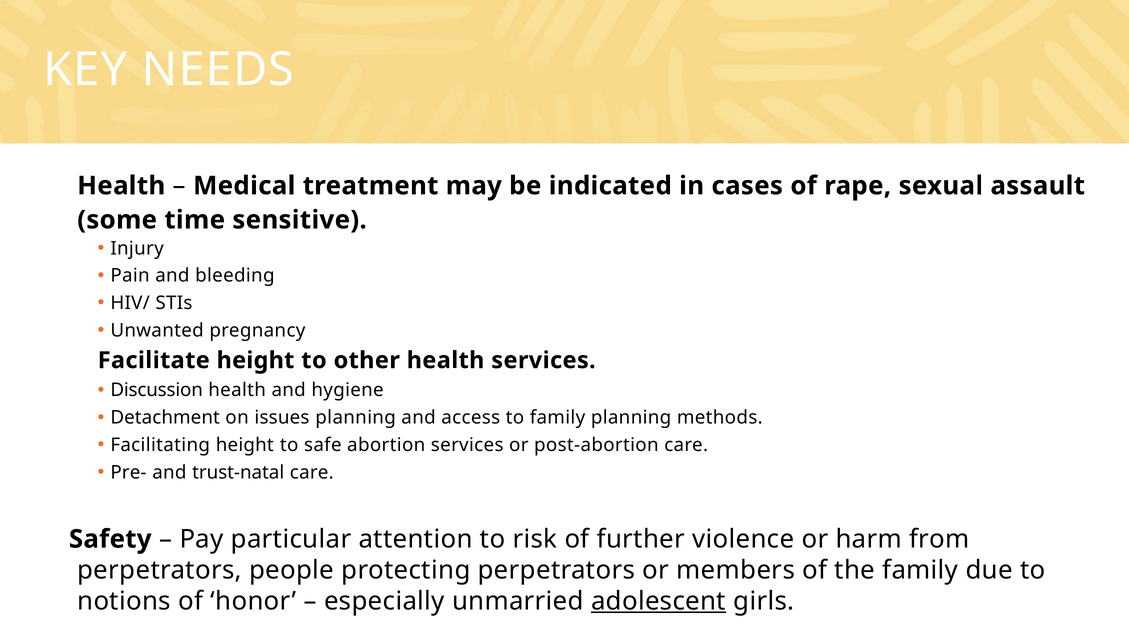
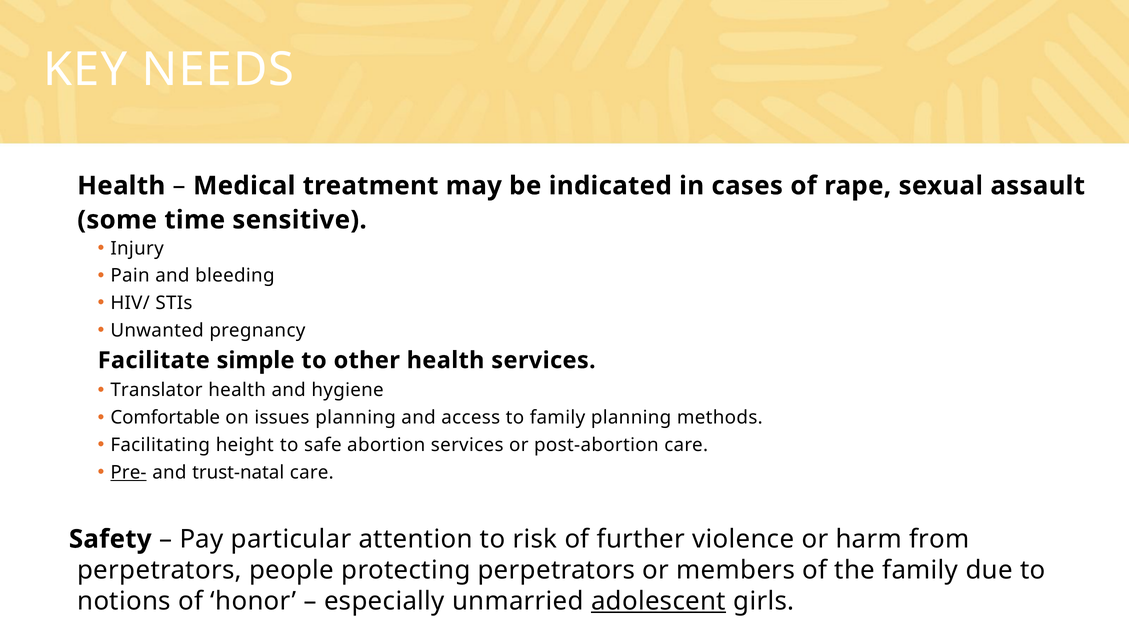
Facilitate height: height -> simple (256, 360)
Discussion: Discussion -> Translator (156, 390)
Detachment: Detachment -> Comfortable (165, 418)
Pre- underline: none -> present (128, 472)
